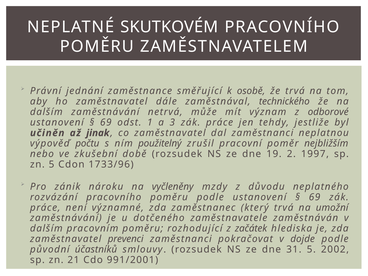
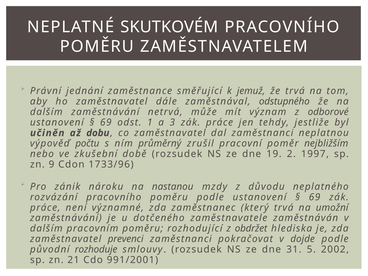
osobě: osobě -> jemuž (251, 91)
technického: technického -> odstupného (284, 102)
jinak: jinak -> dobu (98, 133)
použitelný: použitelný -> průměrný (160, 143)
zn 5: 5 -> 9 (52, 164)
vyčleněny: vyčleněny -> nastanou (173, 187)
začátek: začátek -> obdržet (251, 229)
účastníků: účastníků -> rozhoduje (96, 250)
